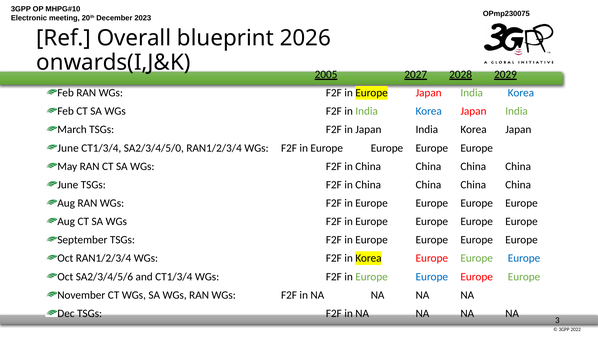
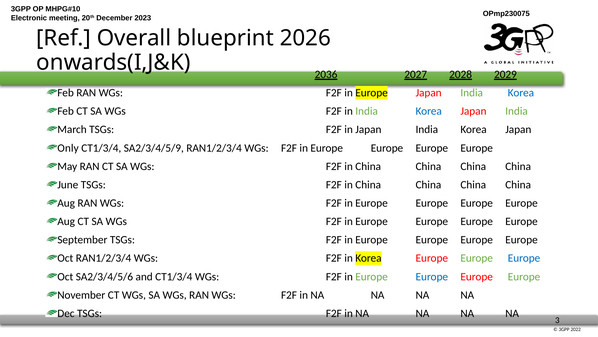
2005: 2005 -> 2036 (326, 74)
June: June -> Only (68, 148)
SA2/3/4/5/0: SA2/3/4/5/0 -> SA2/3/4/5/9 (154, 148)
